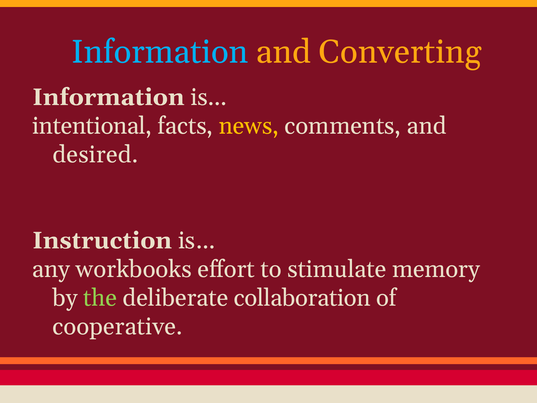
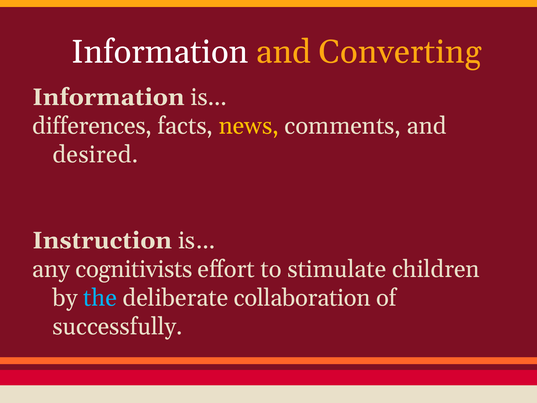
Information colour: light blue -> white (160, 52)
intentional: intentional -> differences (92, 126)
workbooks: workbooks -> cognitivists (134, 269)
memory: memory -> children (436, 269)
the colour: light green -> light blue (100, 298)
cooperative: cooperative -> successfully (118, 326)
